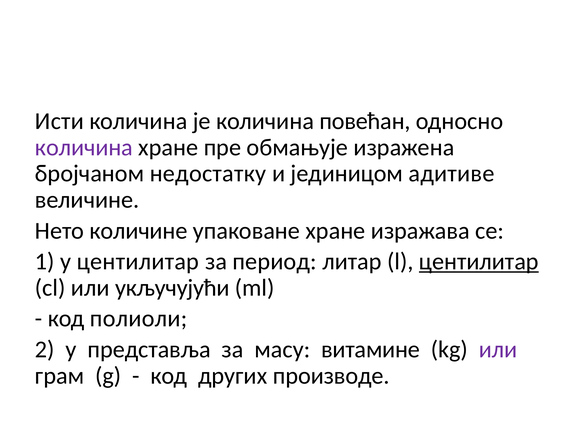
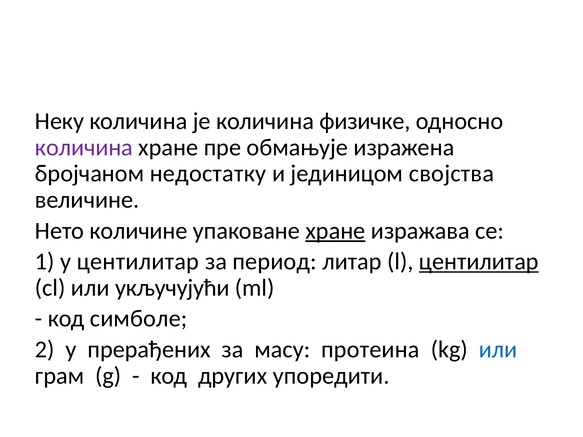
Исти: Исти -> Неку (60, 121)
повећан: повећан -> физичке (365, 121)
адитиве: адитиве -> својства (451, 174)
хране underline: none -> present (335, 231)
полиоли: полиоли -> симболе (139, 319)
представља: представља -> прeрaђeних (149, 350)
витамине: витамине -> протеина (370, 350)
или colour: purple -> blue (498, 350)
производе: производе -> упоредити (331, 376)
